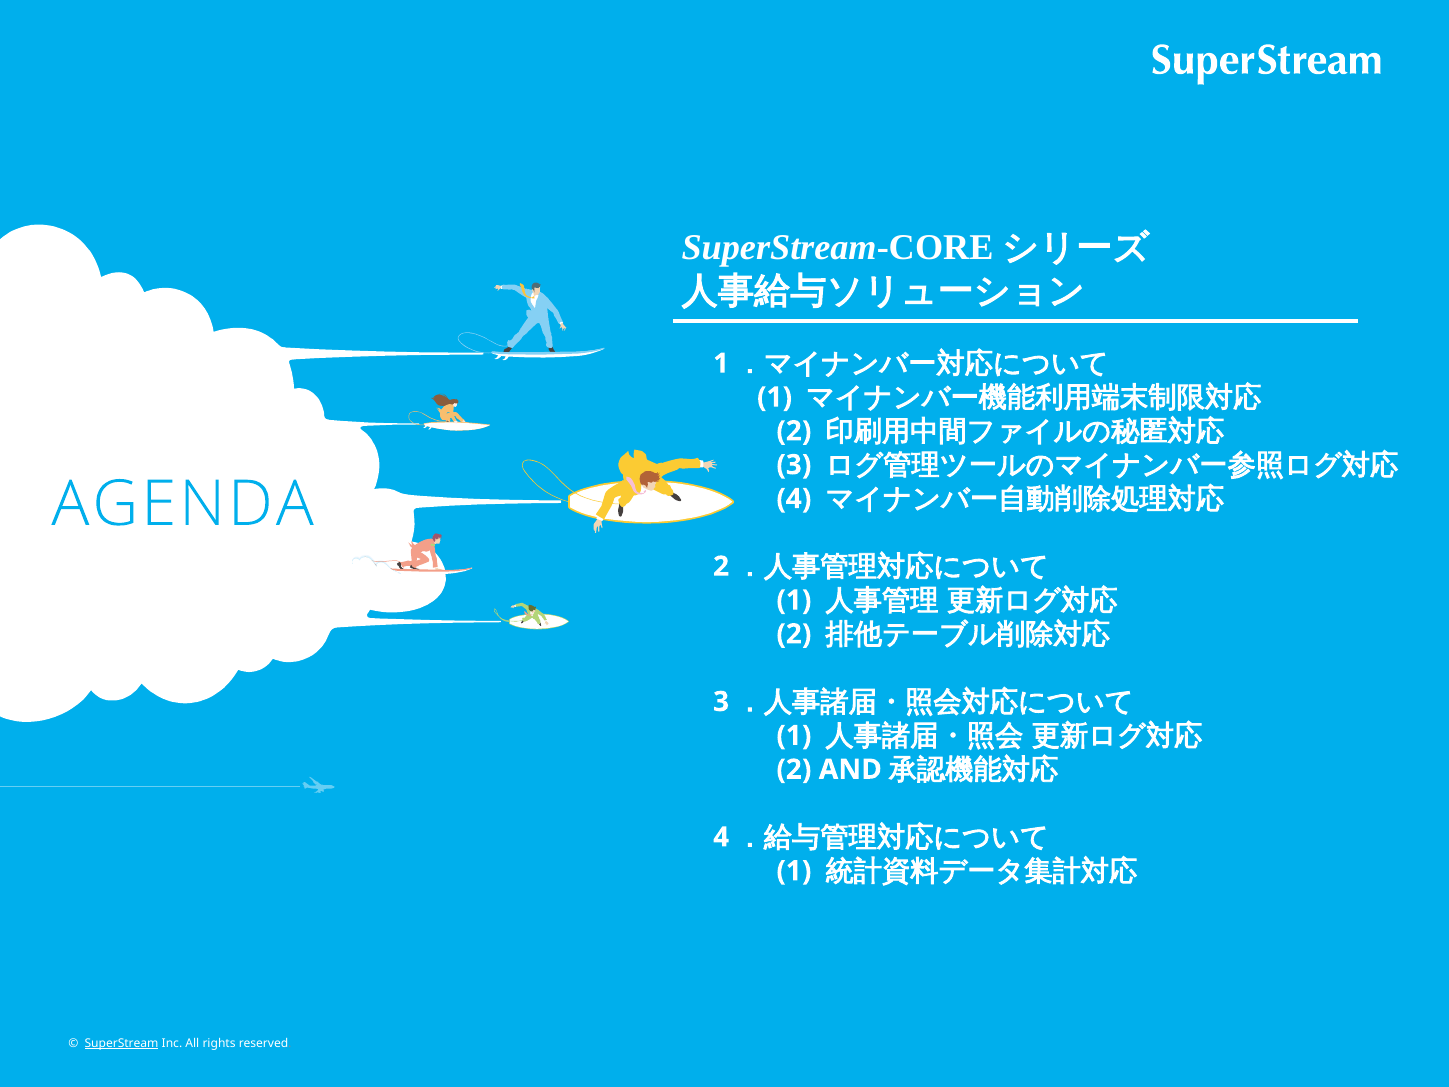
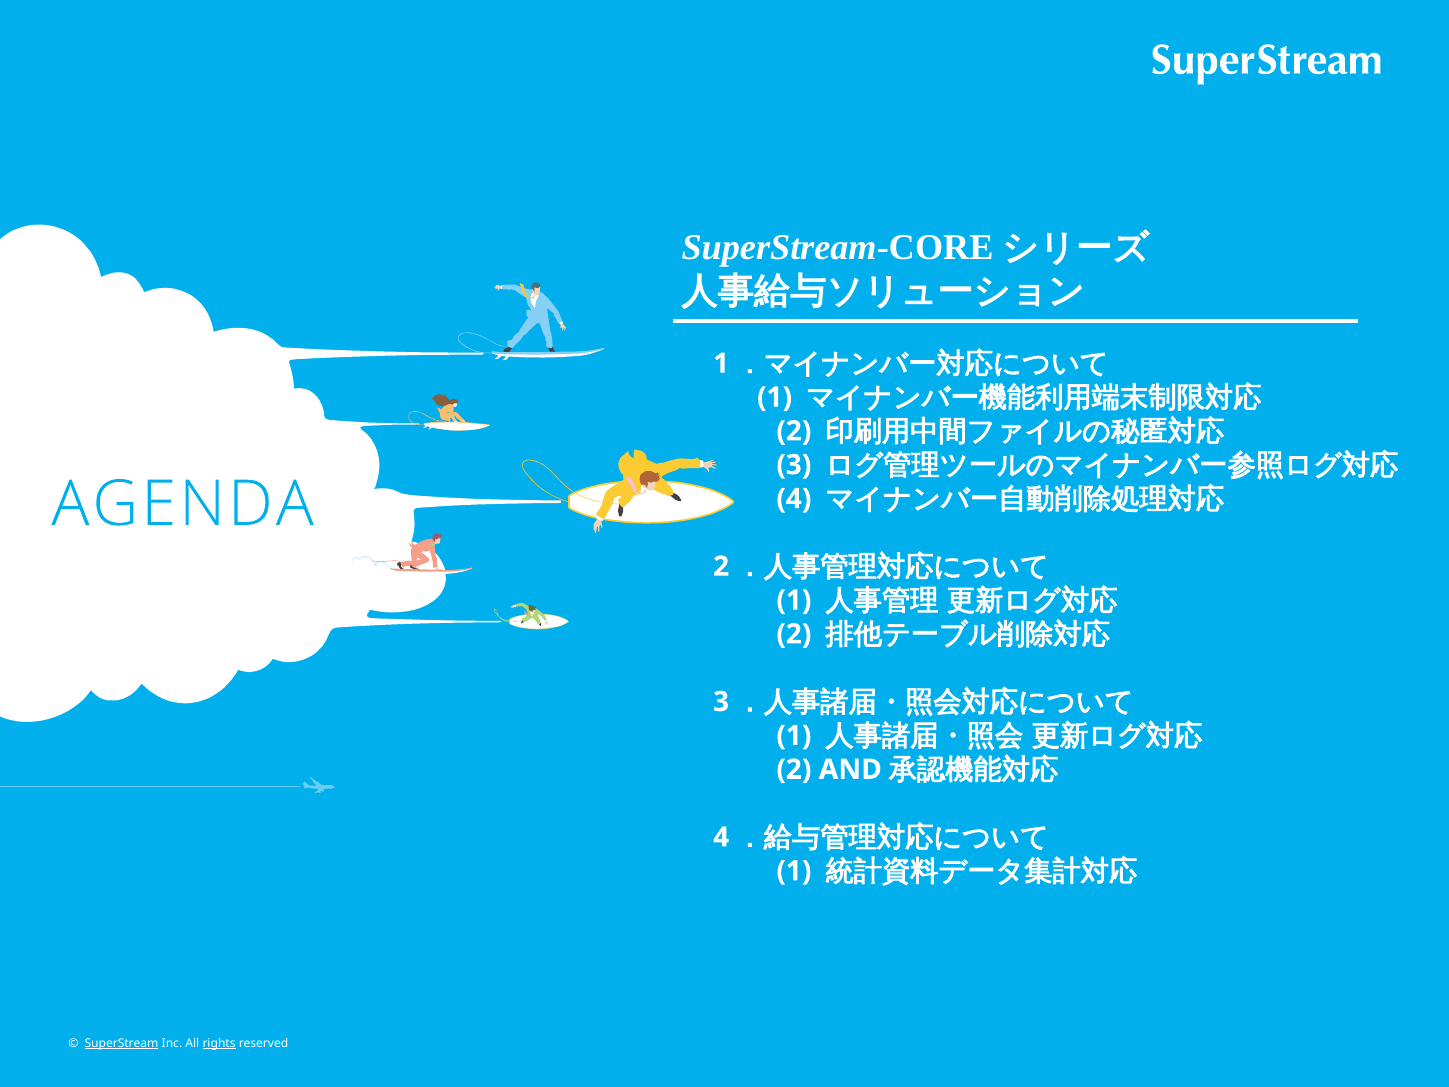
rights underline: none -> present (219, 1043)
